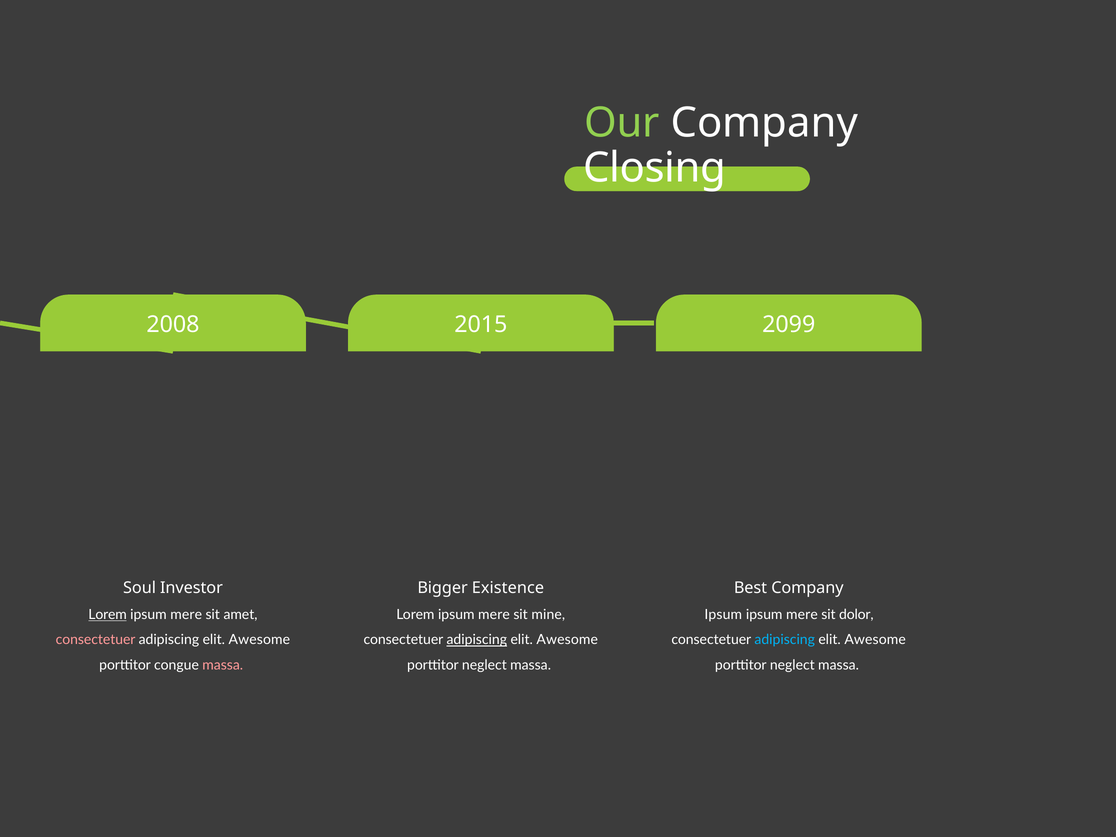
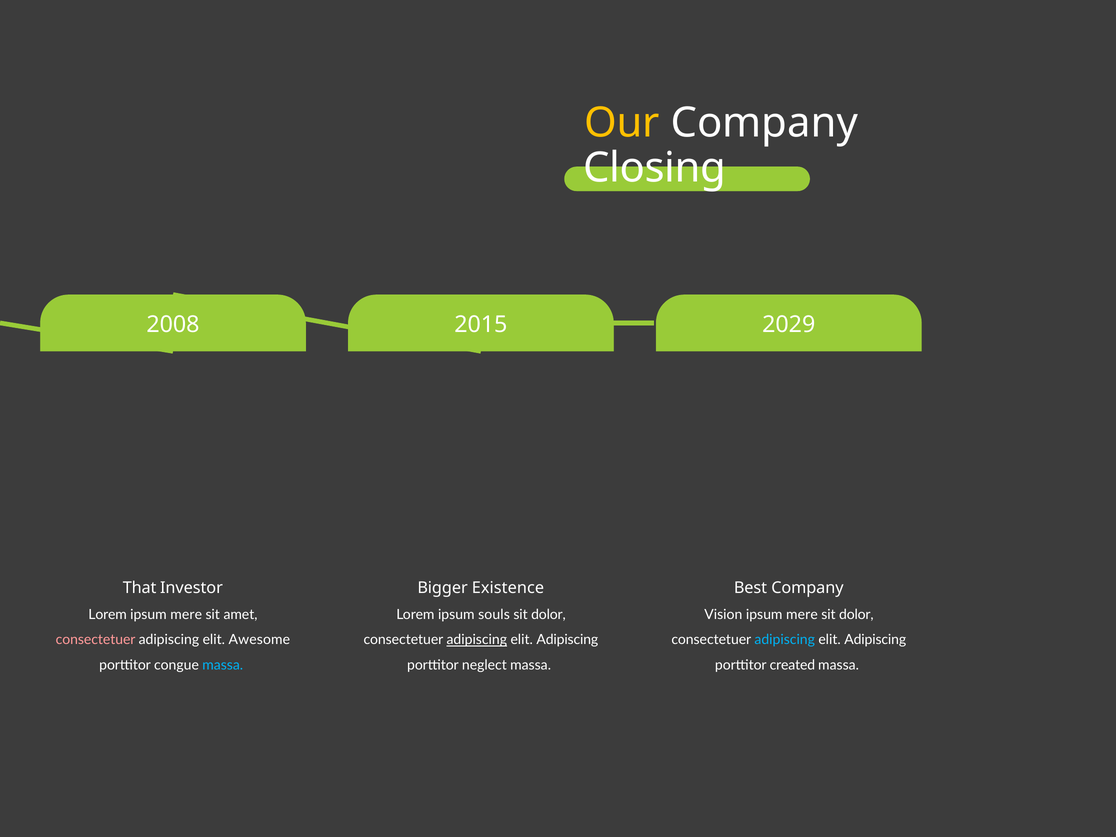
Our colour: light green -> yellow (622, 123)
2099: 2099 -> 2029 (789, 325)
Soul: Soul -> That (140, 588)
Lorem underline: present -> none (108, 615)
mere: mere -> souls (494, 615)
mine: mine -> dolor (548, 615)
Ipsum: Ipsum -> Vision (723, 615)
Awesome: Awesome -> Adipiscing (567, 640)
Awesome: Awesome -> Adipiscing (875, 640)
massa colour: pink -> light blue (223, 665)
neglect: neglect -> created (792, 665)
